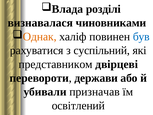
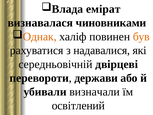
розділі: розділі -> емірат (103, 9)
був colour: blue -> orange (141, 37)
суспільний: суспільний -> надавалися (102, 50)
представником: представником -> середньовічній (56, 64)
призначав: призначав -> визначали (95, 92)
